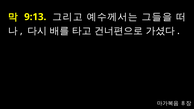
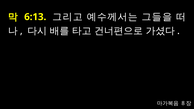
9:13: 9:13 -> 6:13 (35, 17)
